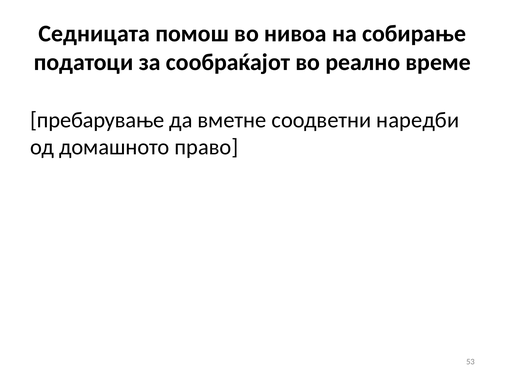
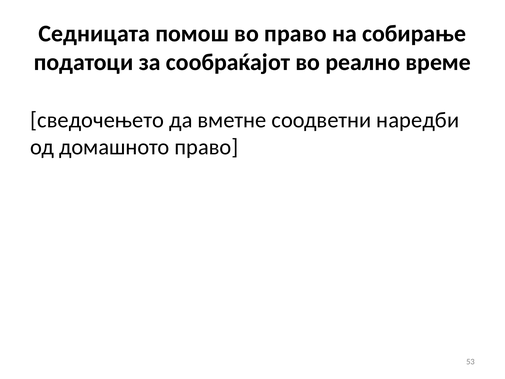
во нивоа: нивоа -> право (295, 34)
пребарување: пребарување -> сведочењето (97, 120)
